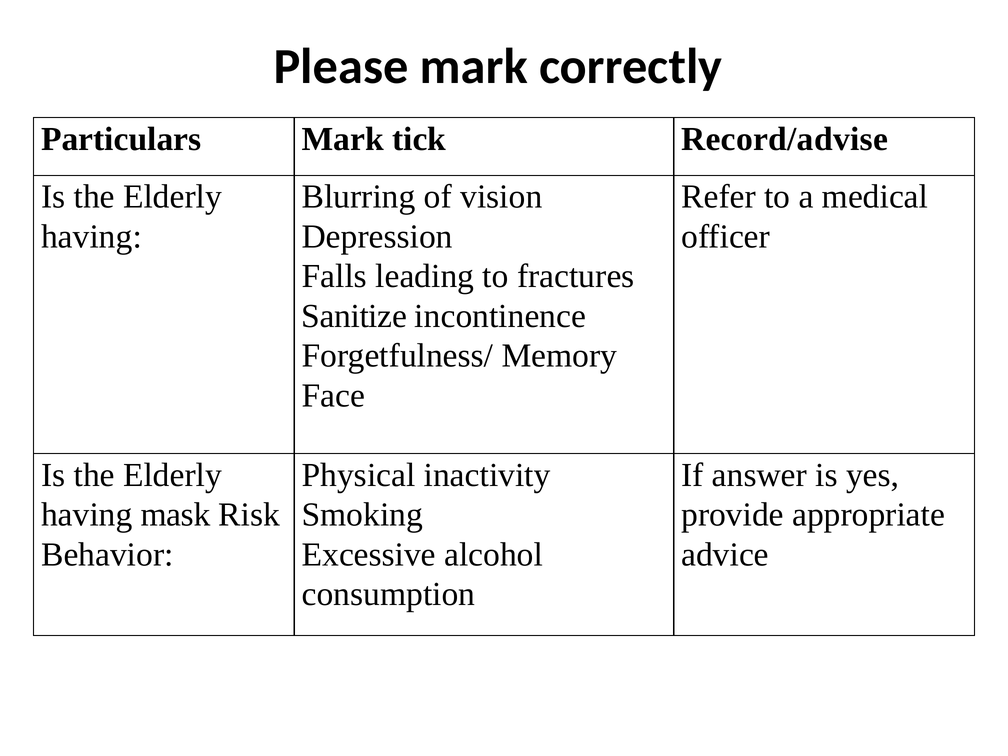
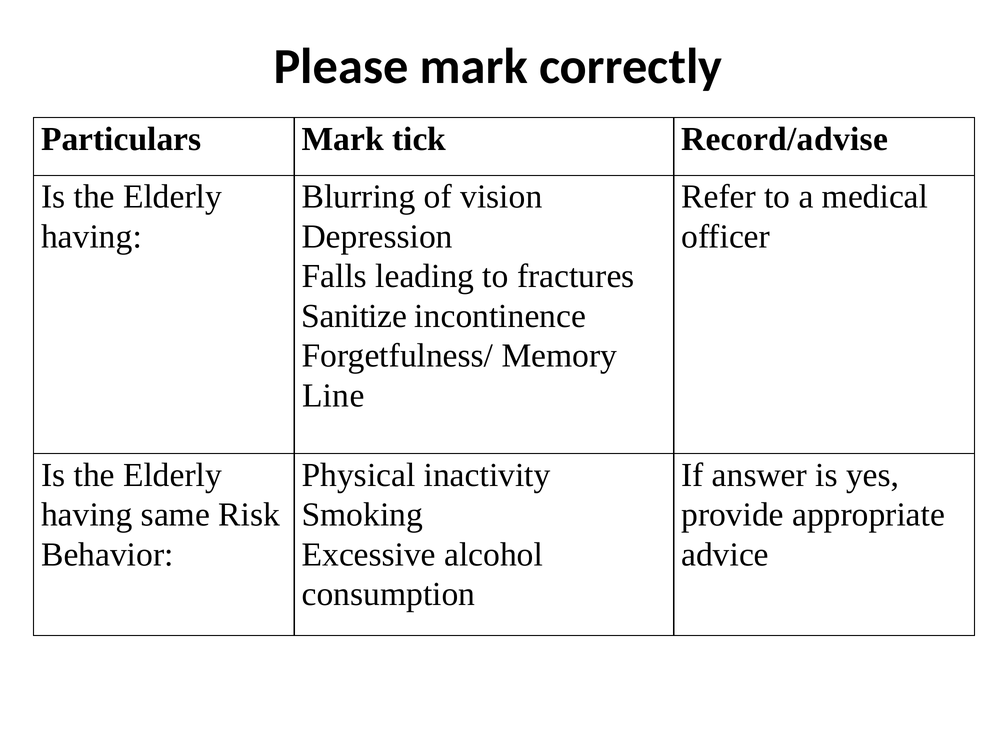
Face: Face -> Line (333, 395)
mask: mask -> same (175, 515)
